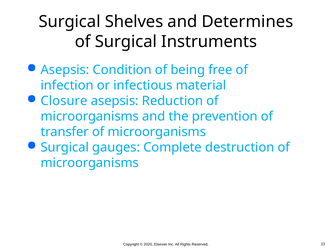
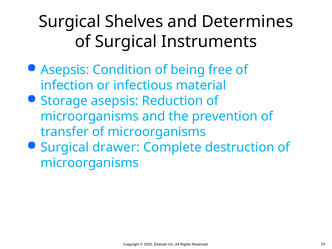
Closure: Closure -> Storage (64, 101)
gauges: gauges -> drawer (116, 147)
